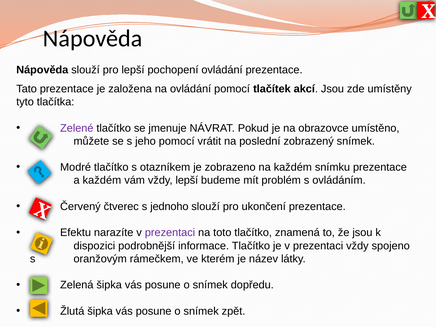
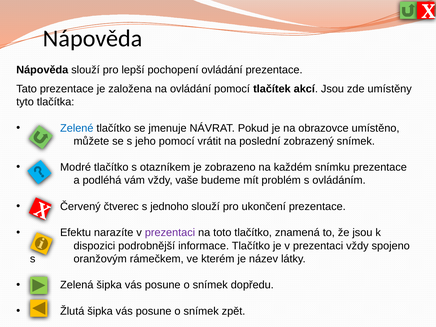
Zelené colour: purple -> blue (77, 128)
a každém: každém -> podléhá (102, 180)
vždy lepší: lepší -> vaše (187, 180)
